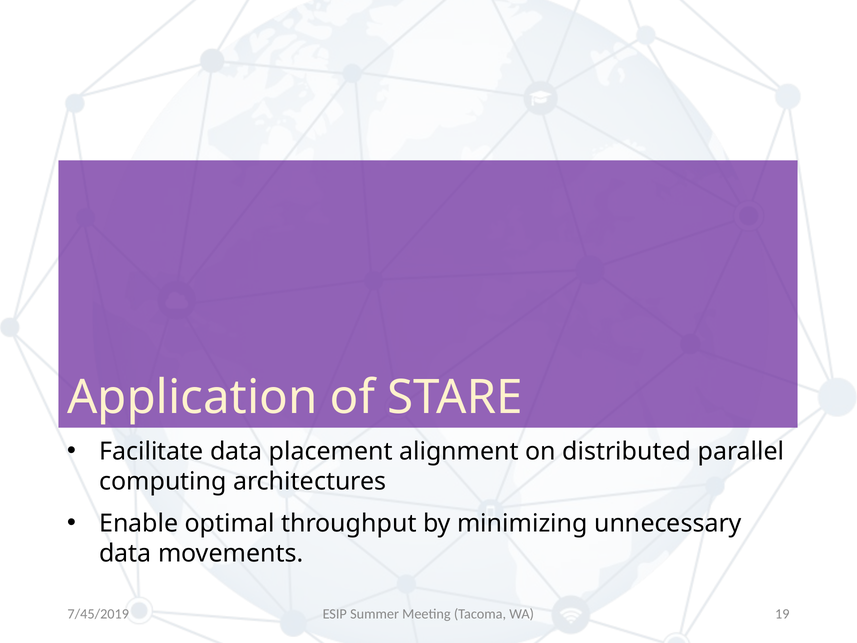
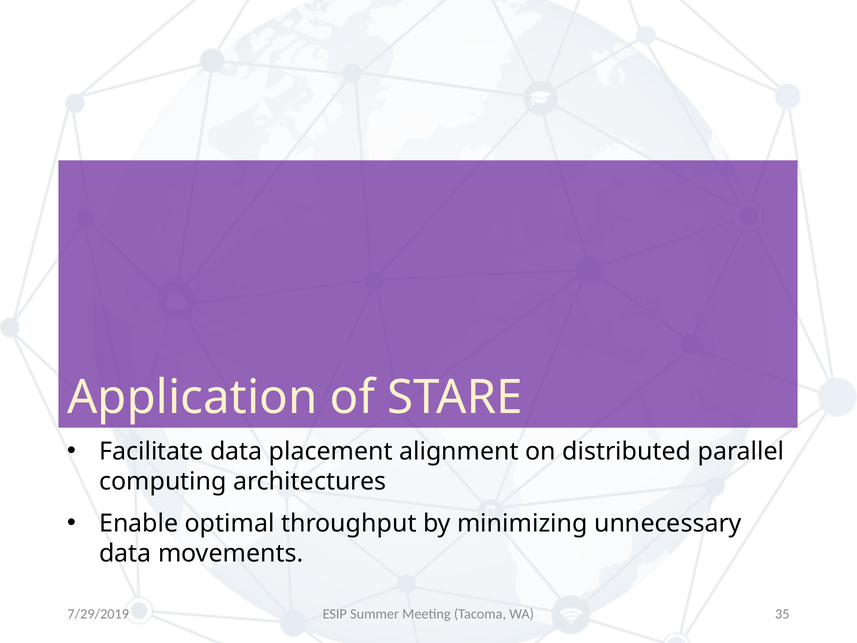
19: 19 -> 35 (782, 614)
7/45/2019: 7/45/2019 -> 7/29/2019 (98, 614)
